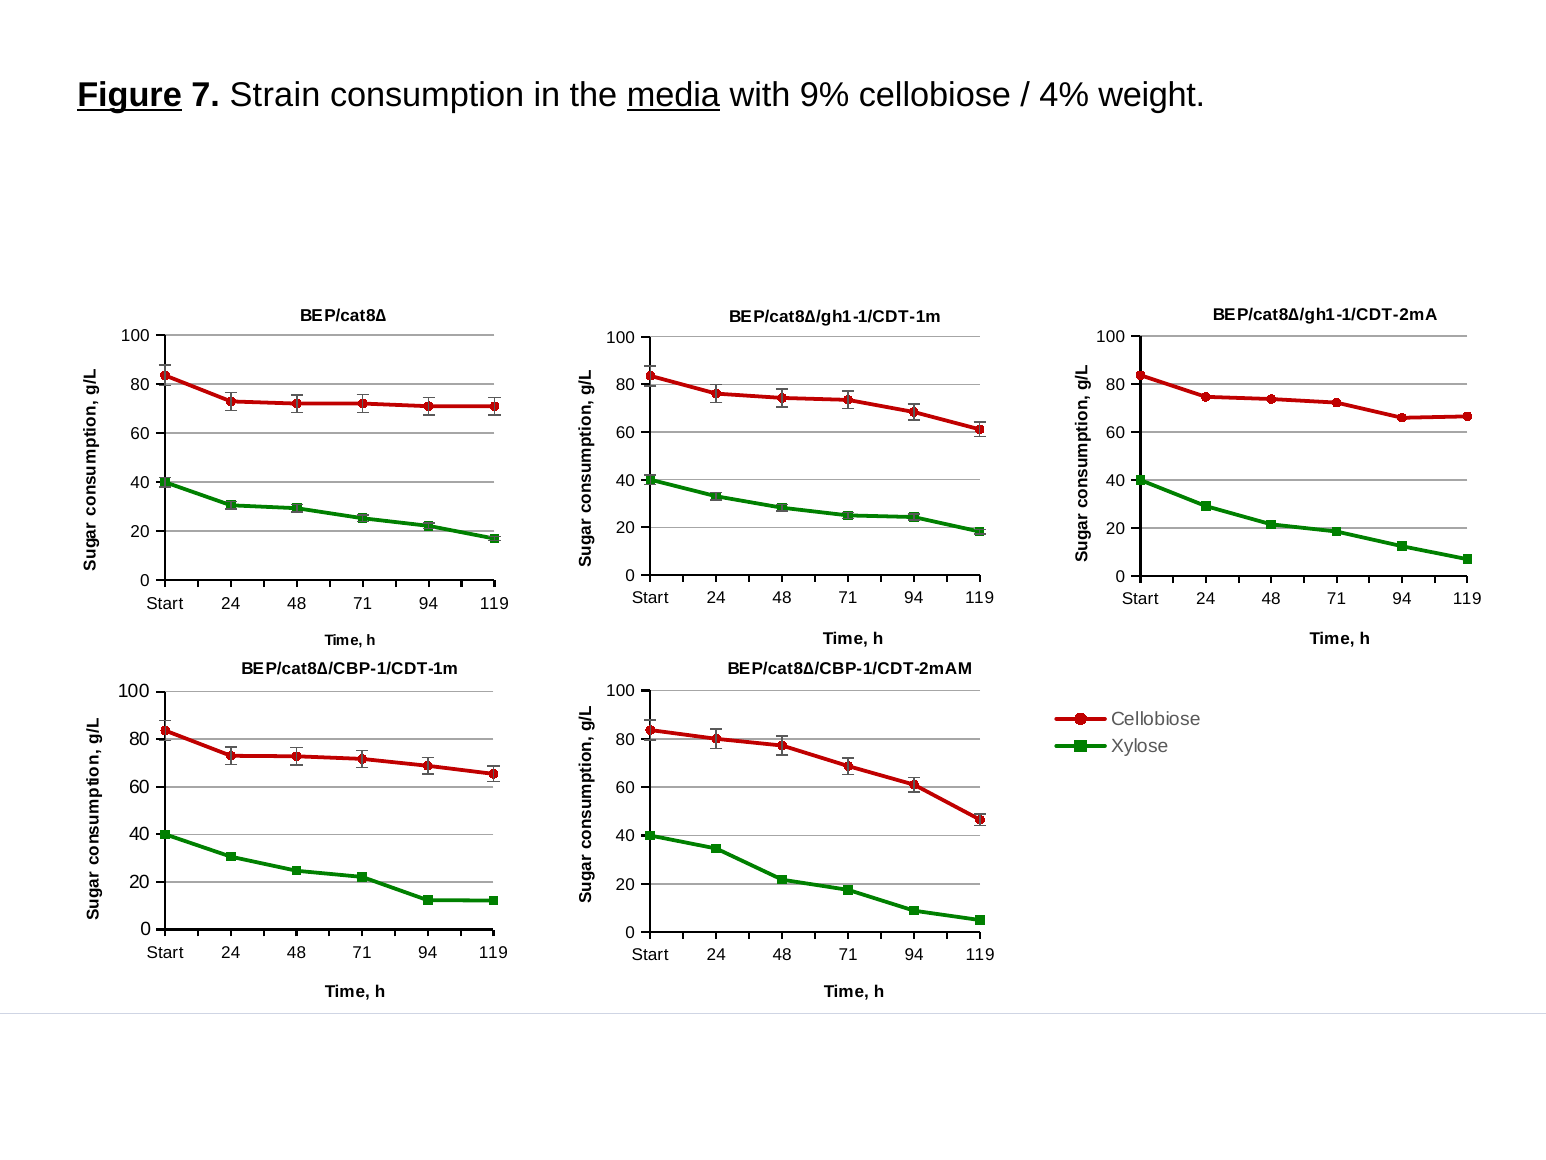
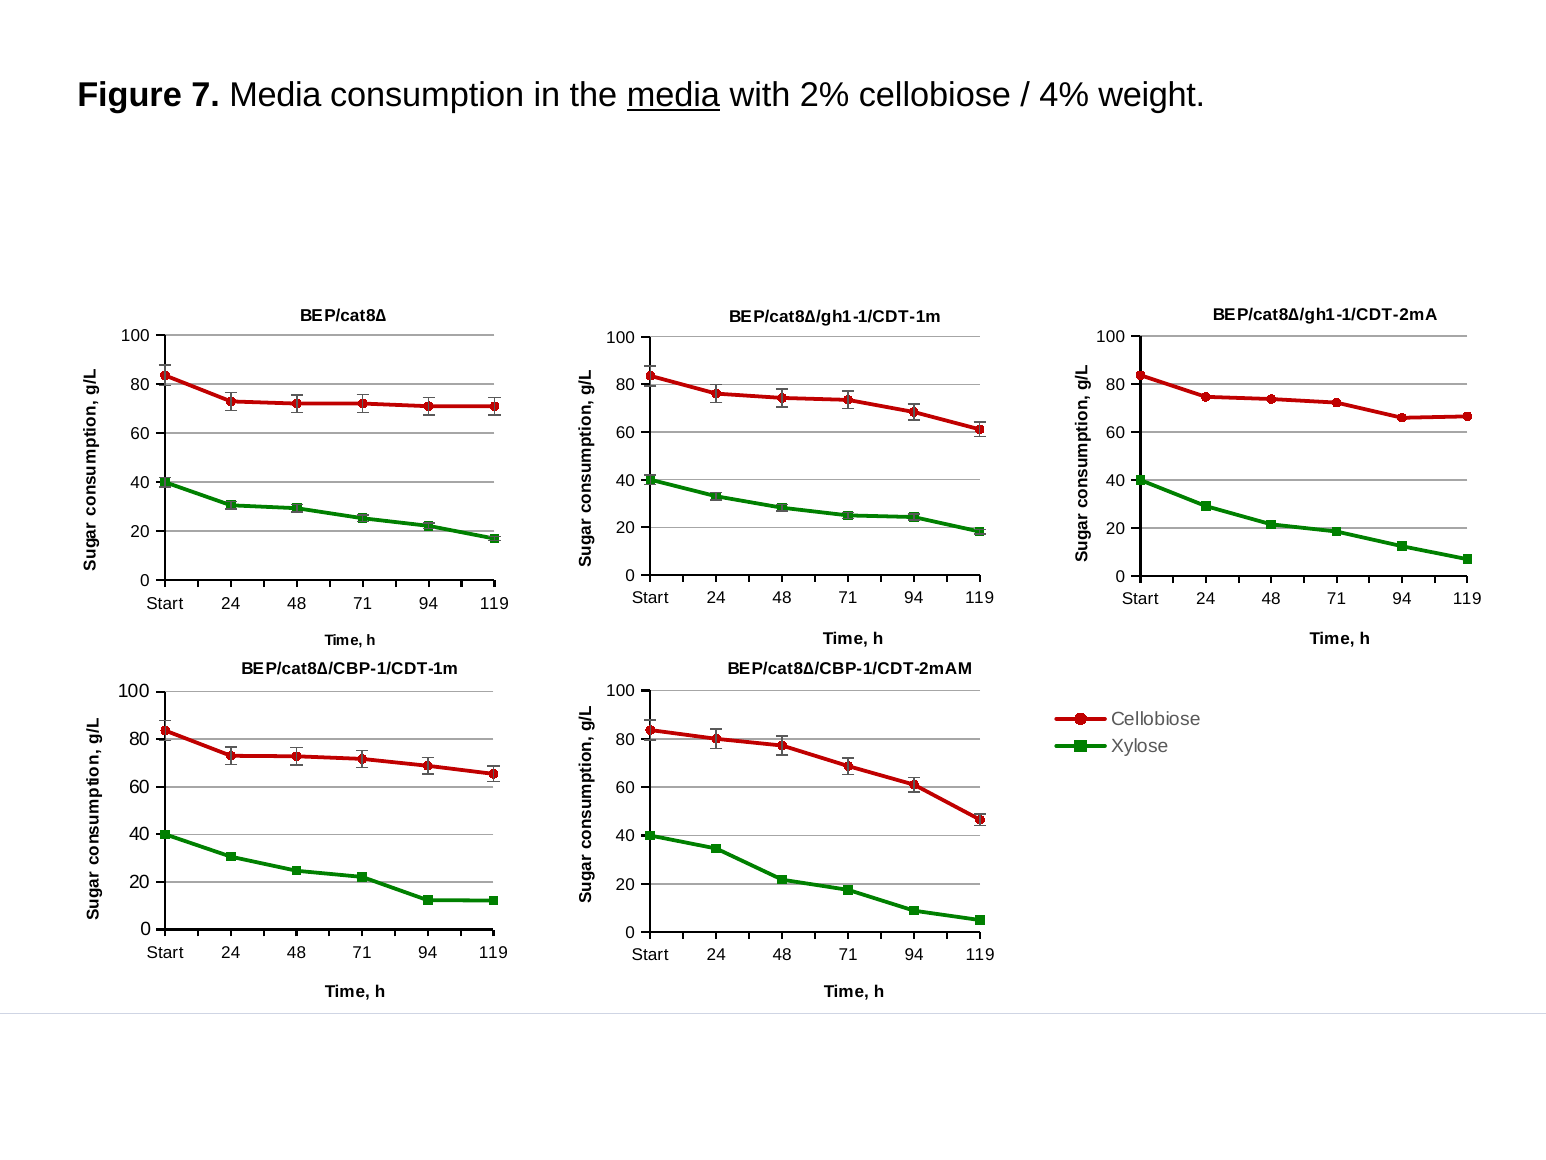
Figure underline: present -> none (130, 95)
7 Strain: Strain -> Media (275, 95)
9%: 9% -> 2% (825, 95)
